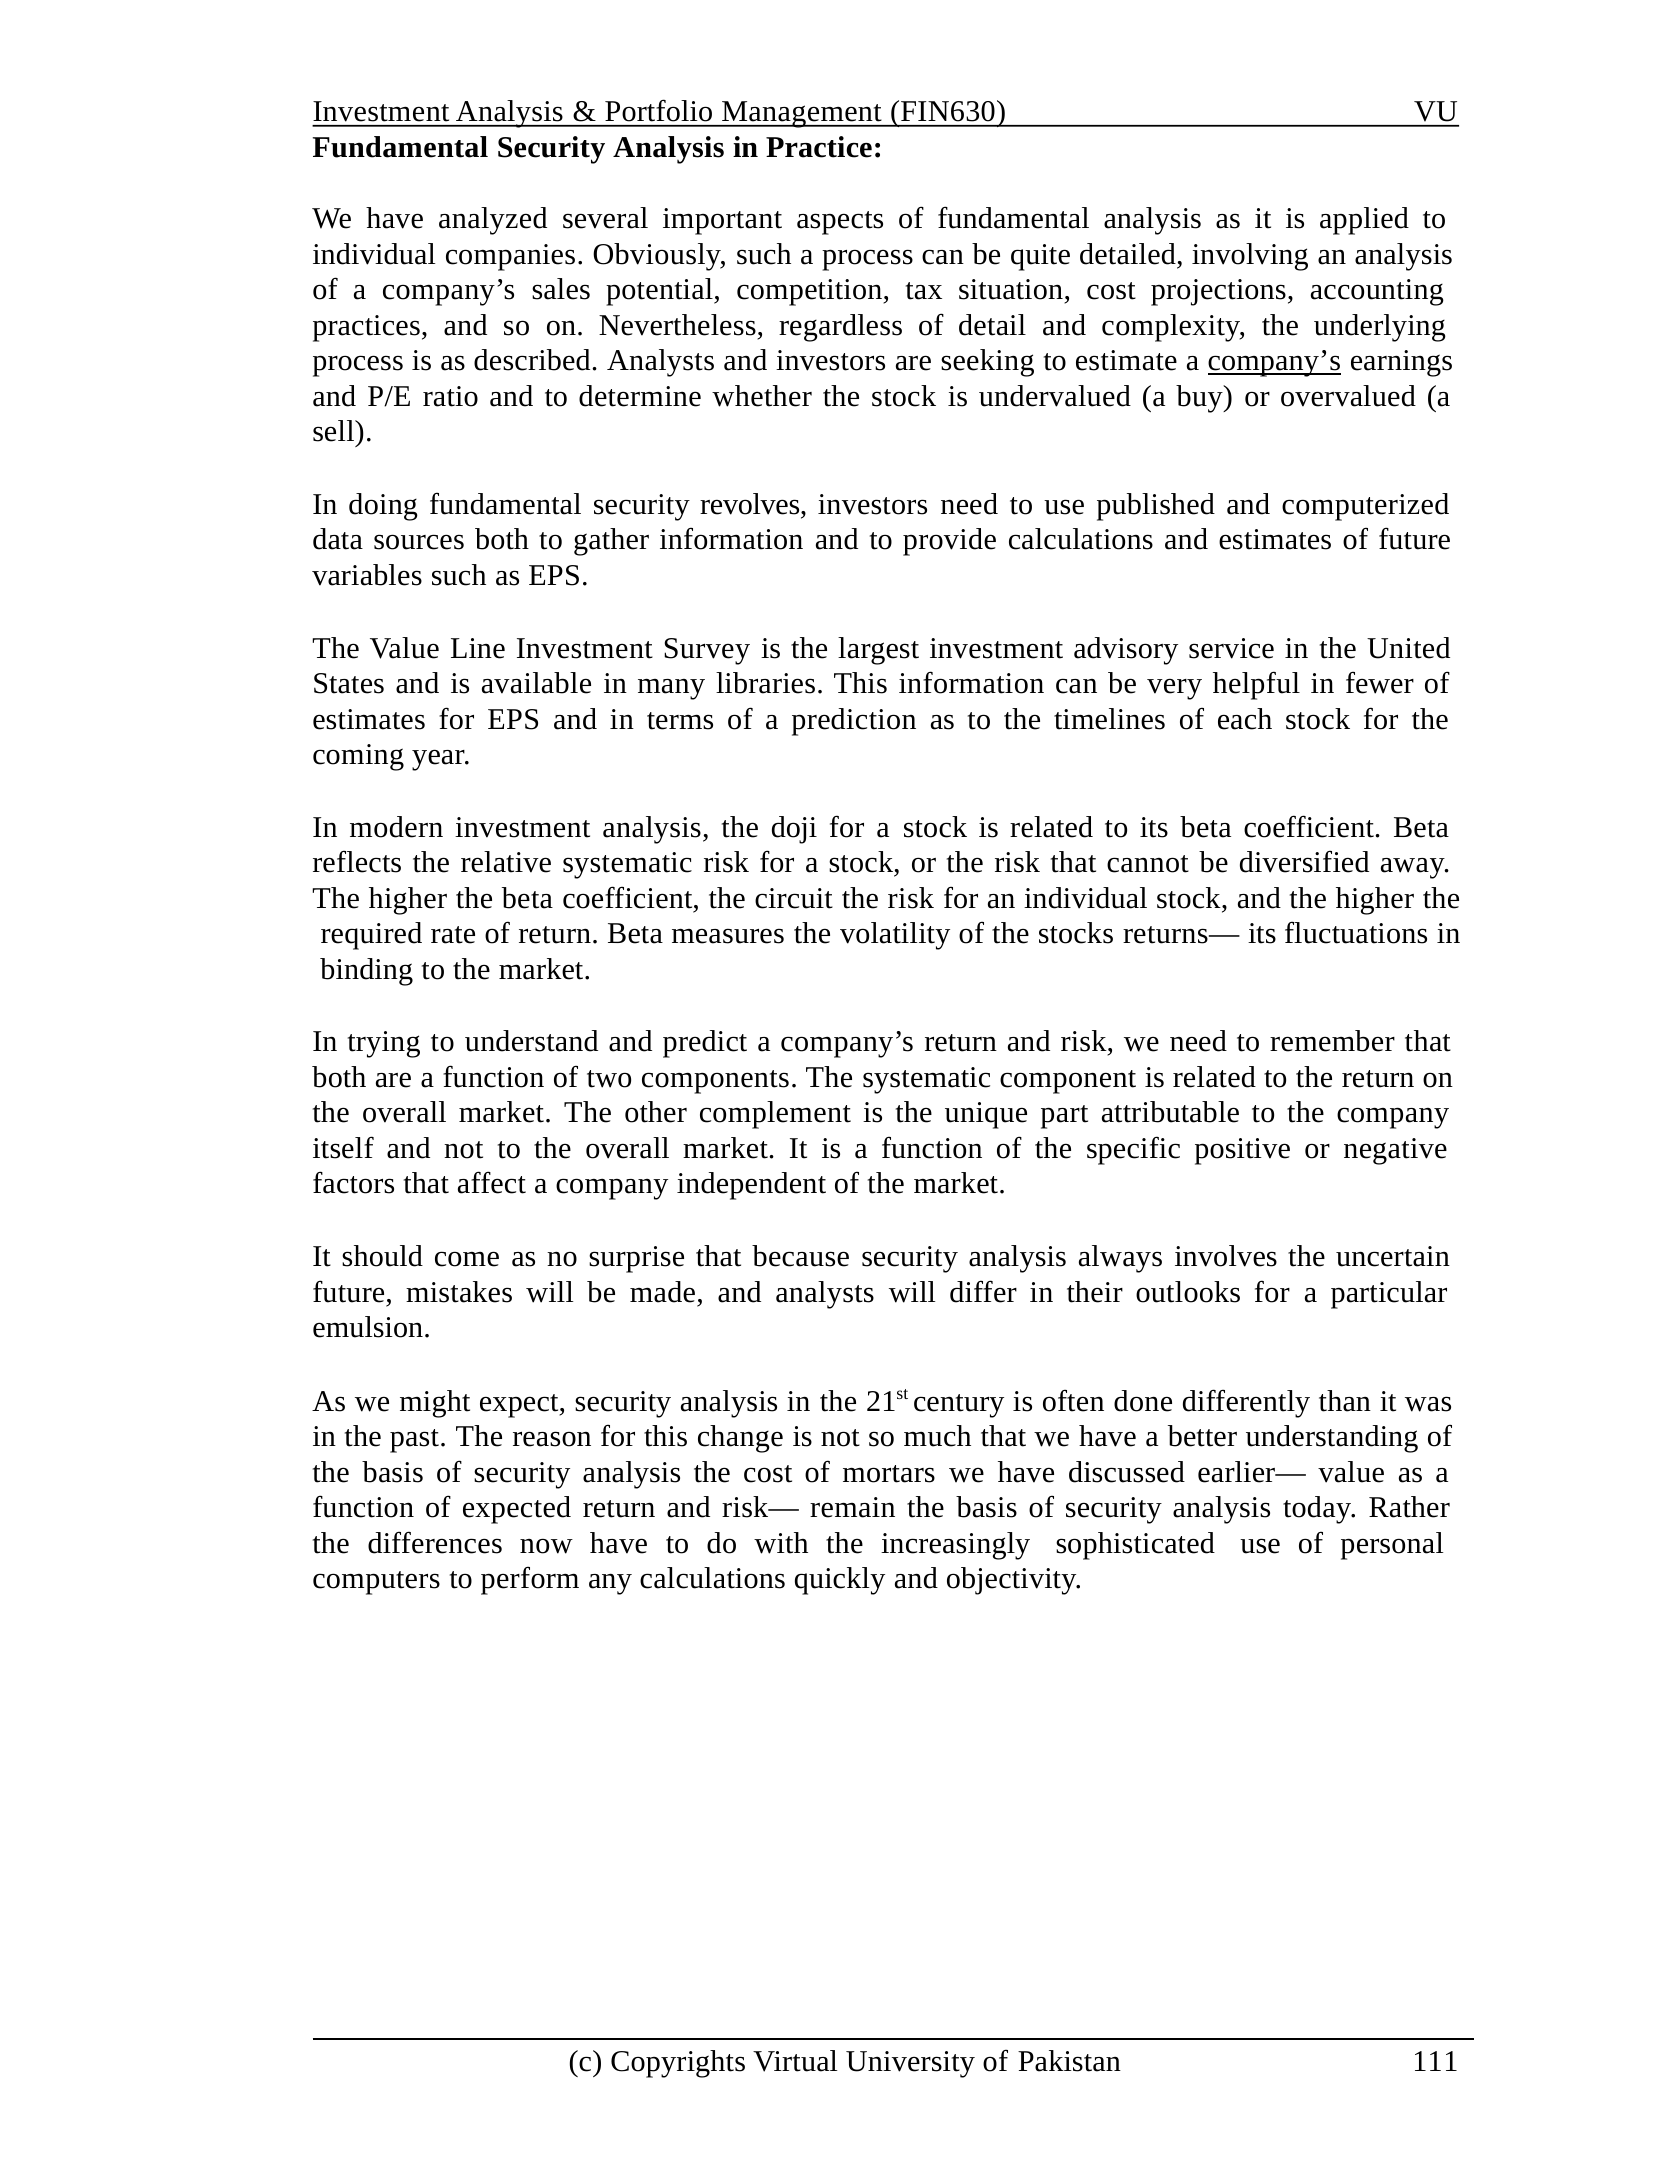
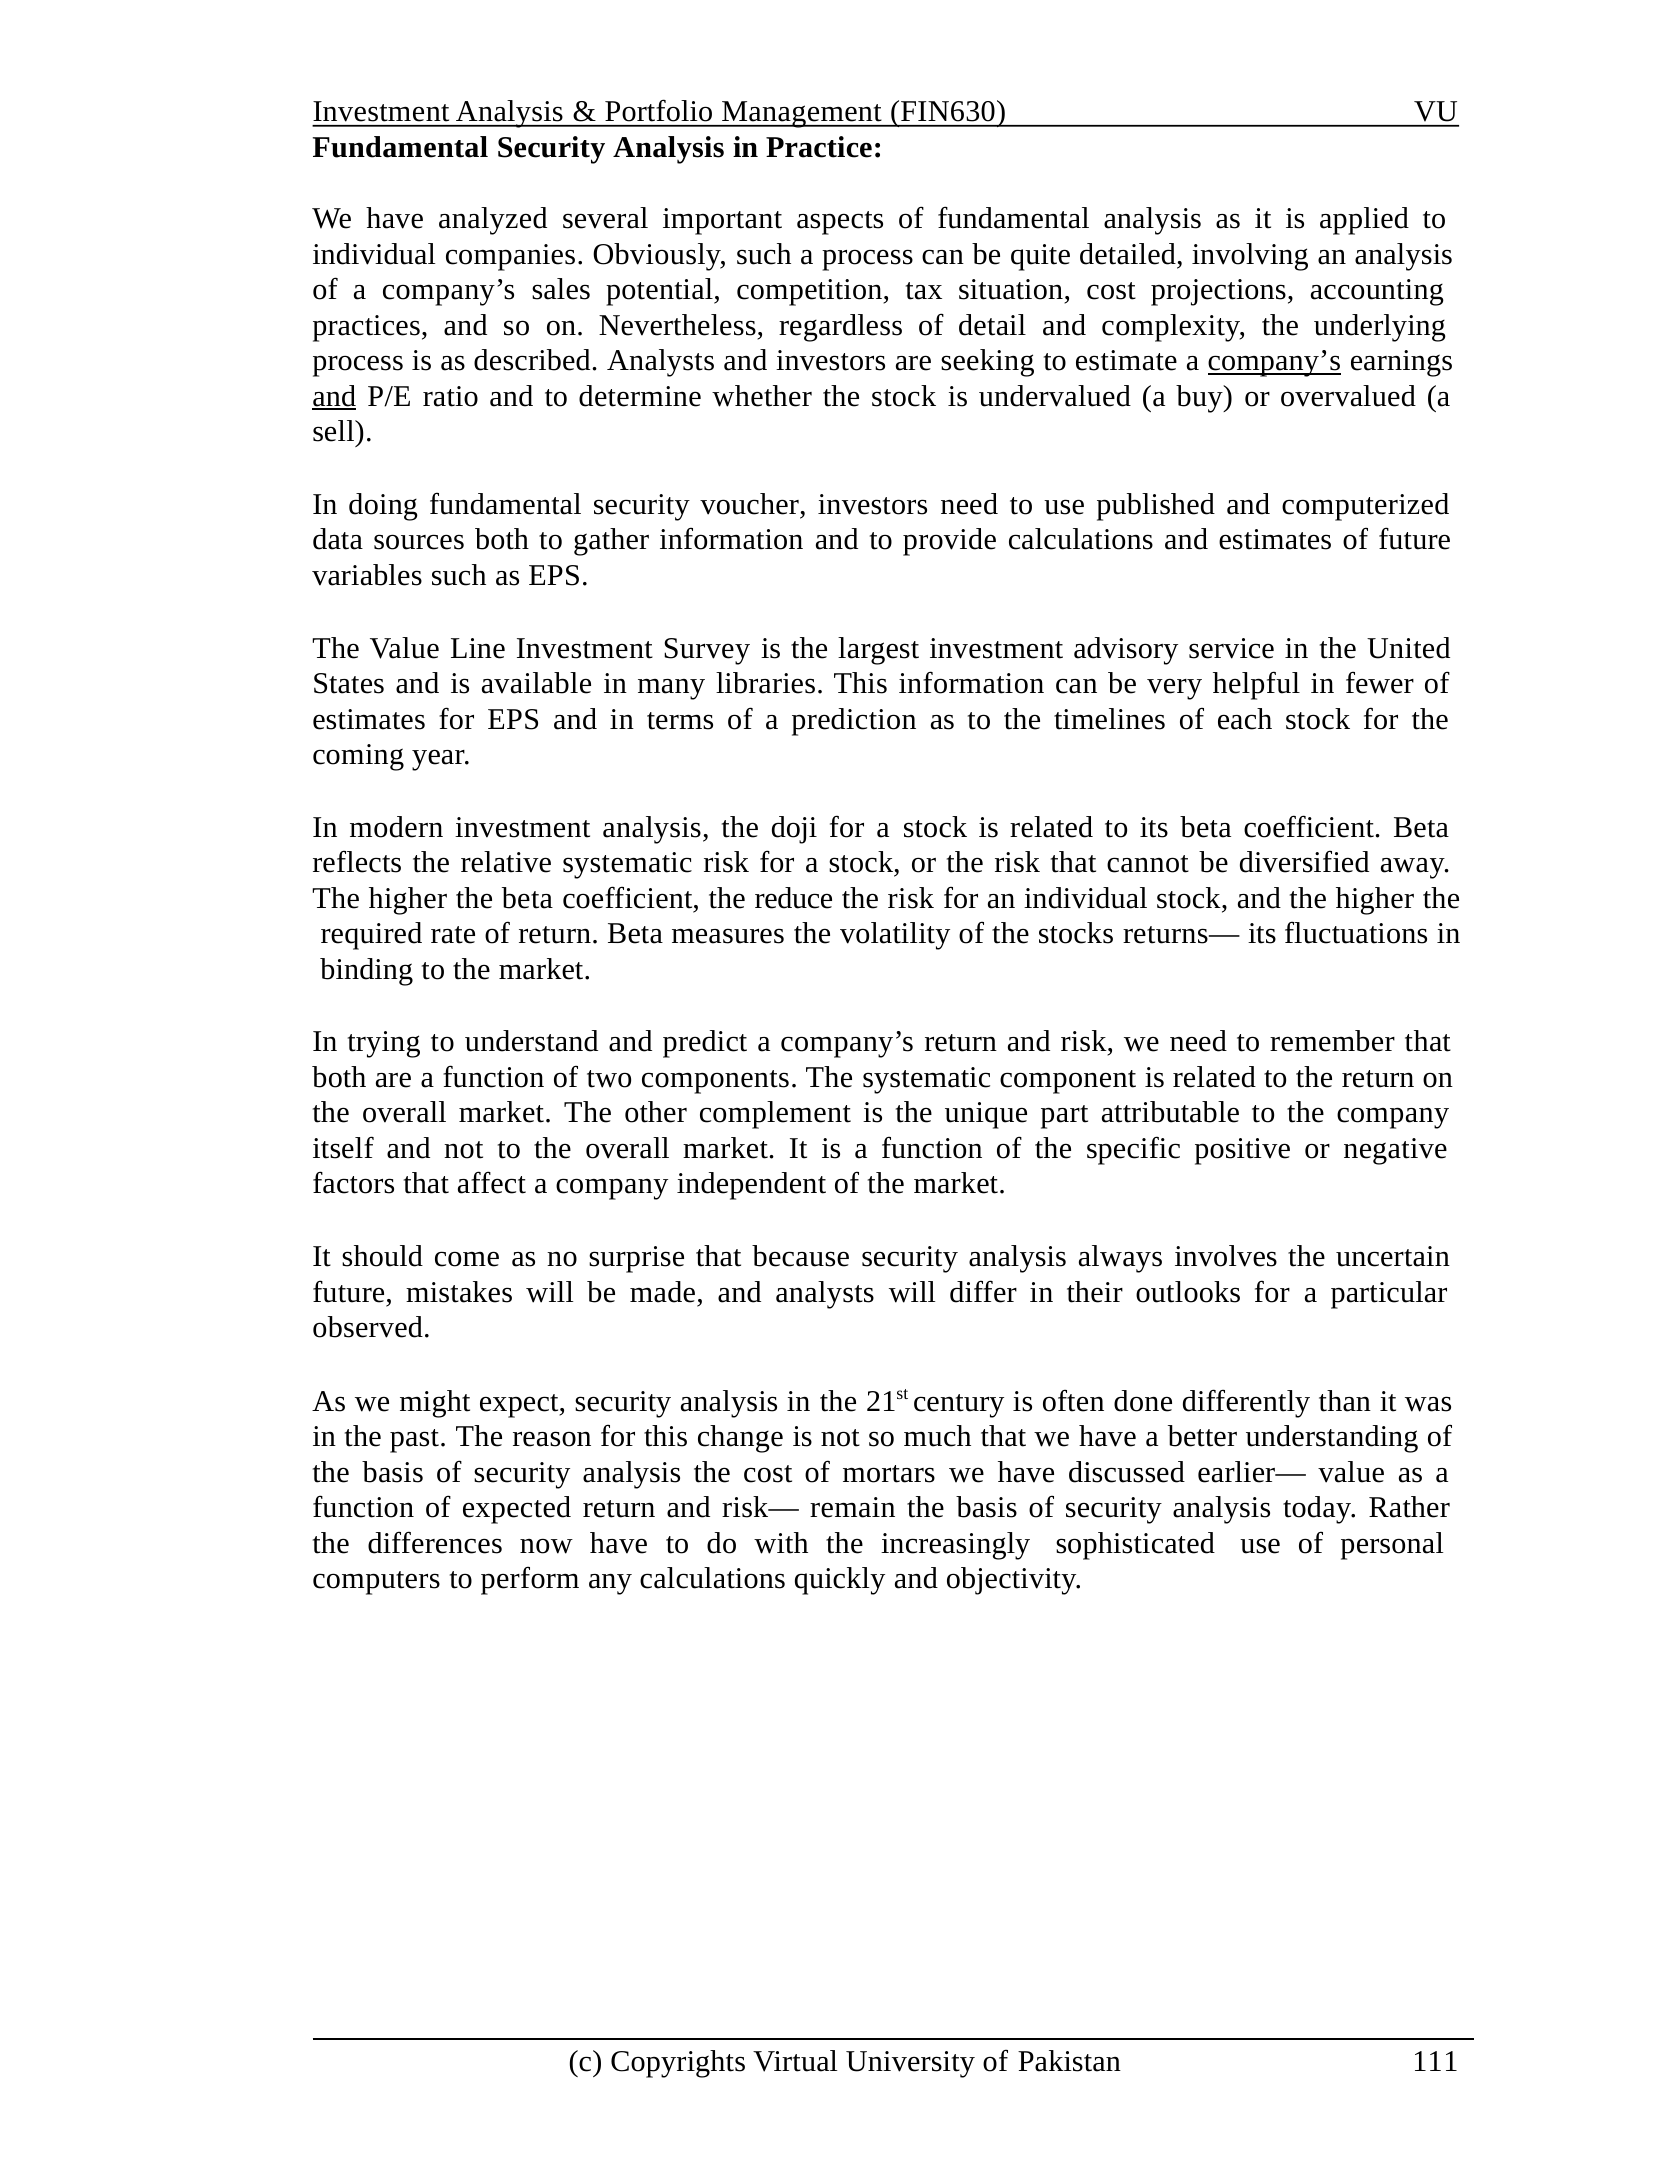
and underline: none -> present (334, 396)
revolves: revolves -> voucher (754, 505)
circuit: circuit -> reduce (794, 899)
emulsion: emulsion -> observed (372, 1328)
